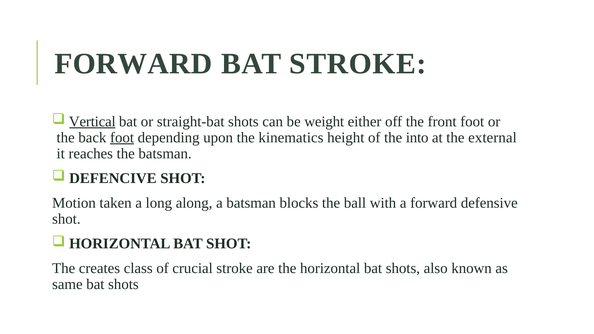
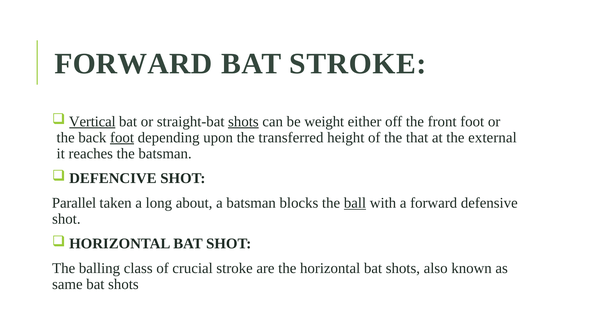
shots underline: none -> present (243, 122)
kinematics: kinematics -> transferred (291, 138)
into: into -> that (417, 138)
Motion: Motion -> Parallel (74, 203)
along: along -> about (194, 203)
ball underline: none -> present (355, 203)
creates: creates -> balling (99, 268)
